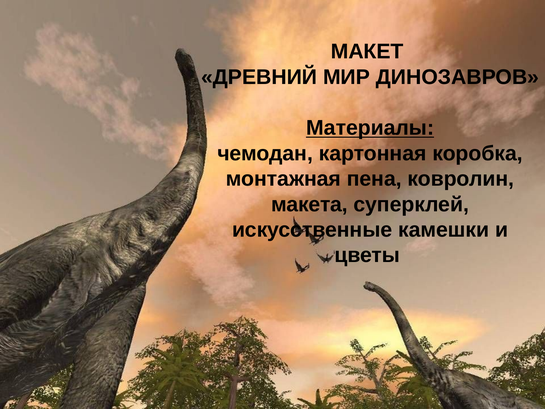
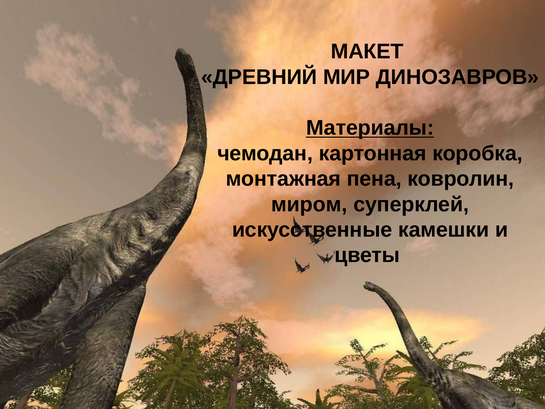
макета: макета -> миром (309, 204)
